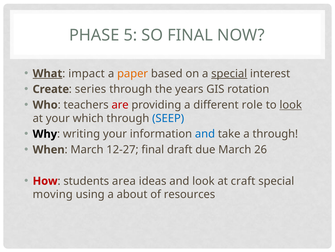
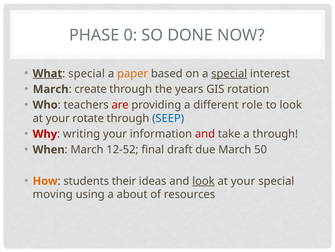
5: 5 -> 0 (130, 35)
SO FINAL: FINAL -> DONE (190, 35)
impact: impact -> special (87, 73)
Create: Create -> March (51, 89)
series: series -> create (91, 89)
look underline: present -> none (291, 105)
which: which -> rotate (88, 118)
Why colour: black -> red (45, 134)
and colour: blue -> red (205, 134)
12-27: 12-27 -> 12-52 (122, 149)
26: 26 -> 50 (261, 149)
How colour: red -> orange (45, 181)
area: area -> their (124, 181)
look underline: none -> present (203, 181)
craft: craft -> your (243, 181)
